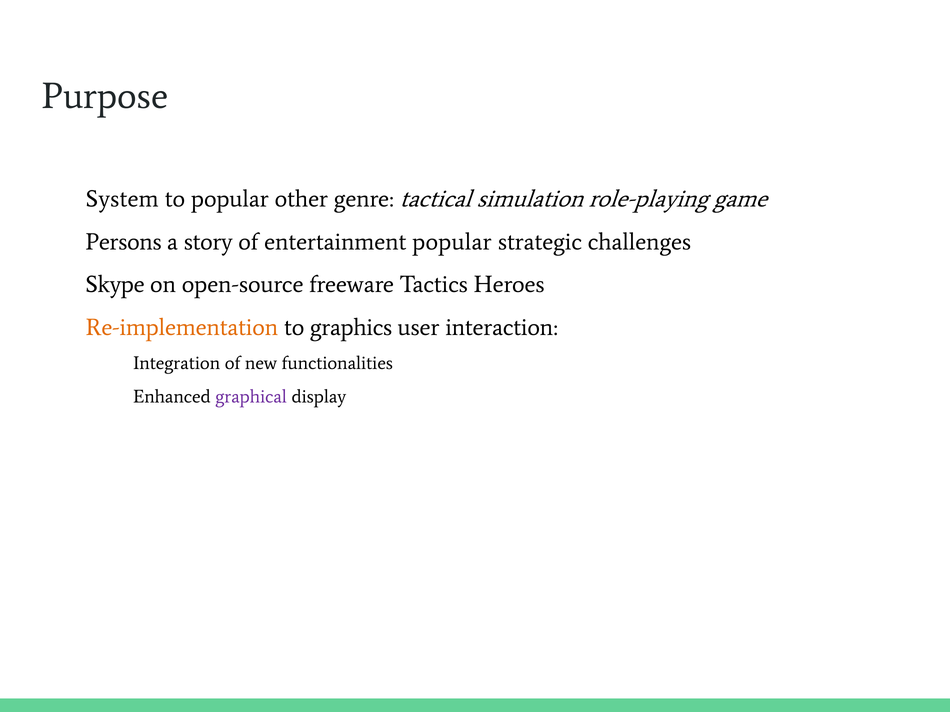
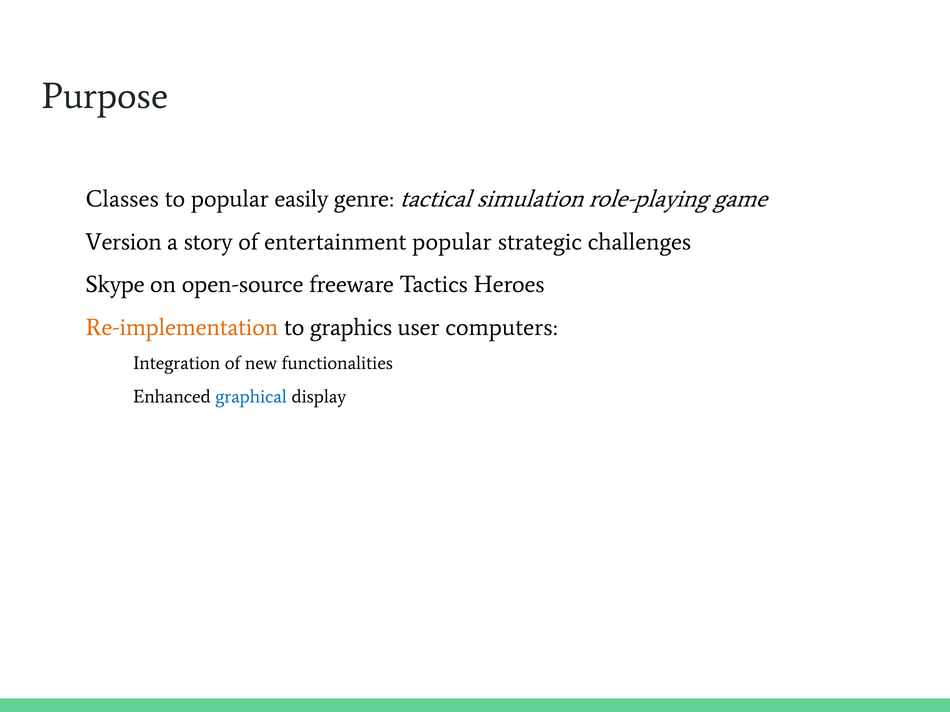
System: System -> Classes (122, 199)
other: other -> easily (301, 199)
Persons: Persons -> Version (124, 242)
interaction: interaction -> computers (501, 328)
graphical colour: purple -> blue (251, 397)
